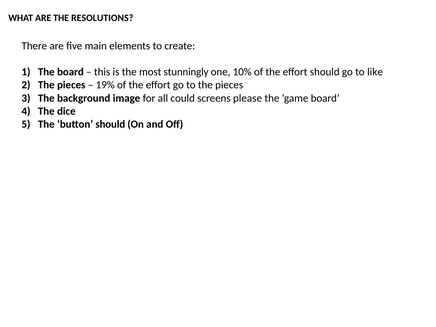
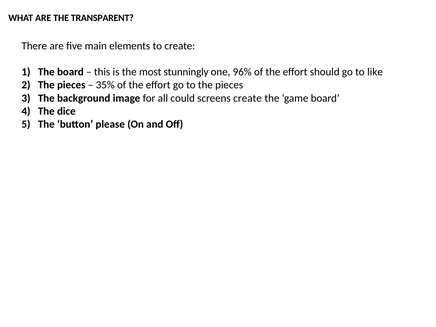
RESOLUTIONS: RESOLUTIONS -> TRANSPARENT (102, 18)
10%: 10% -> 96% (242, 72)
19%: 19% -> 35% (105, 85)
screens please: please -> create (248, 98)
button should: should -> please (110, 124)
